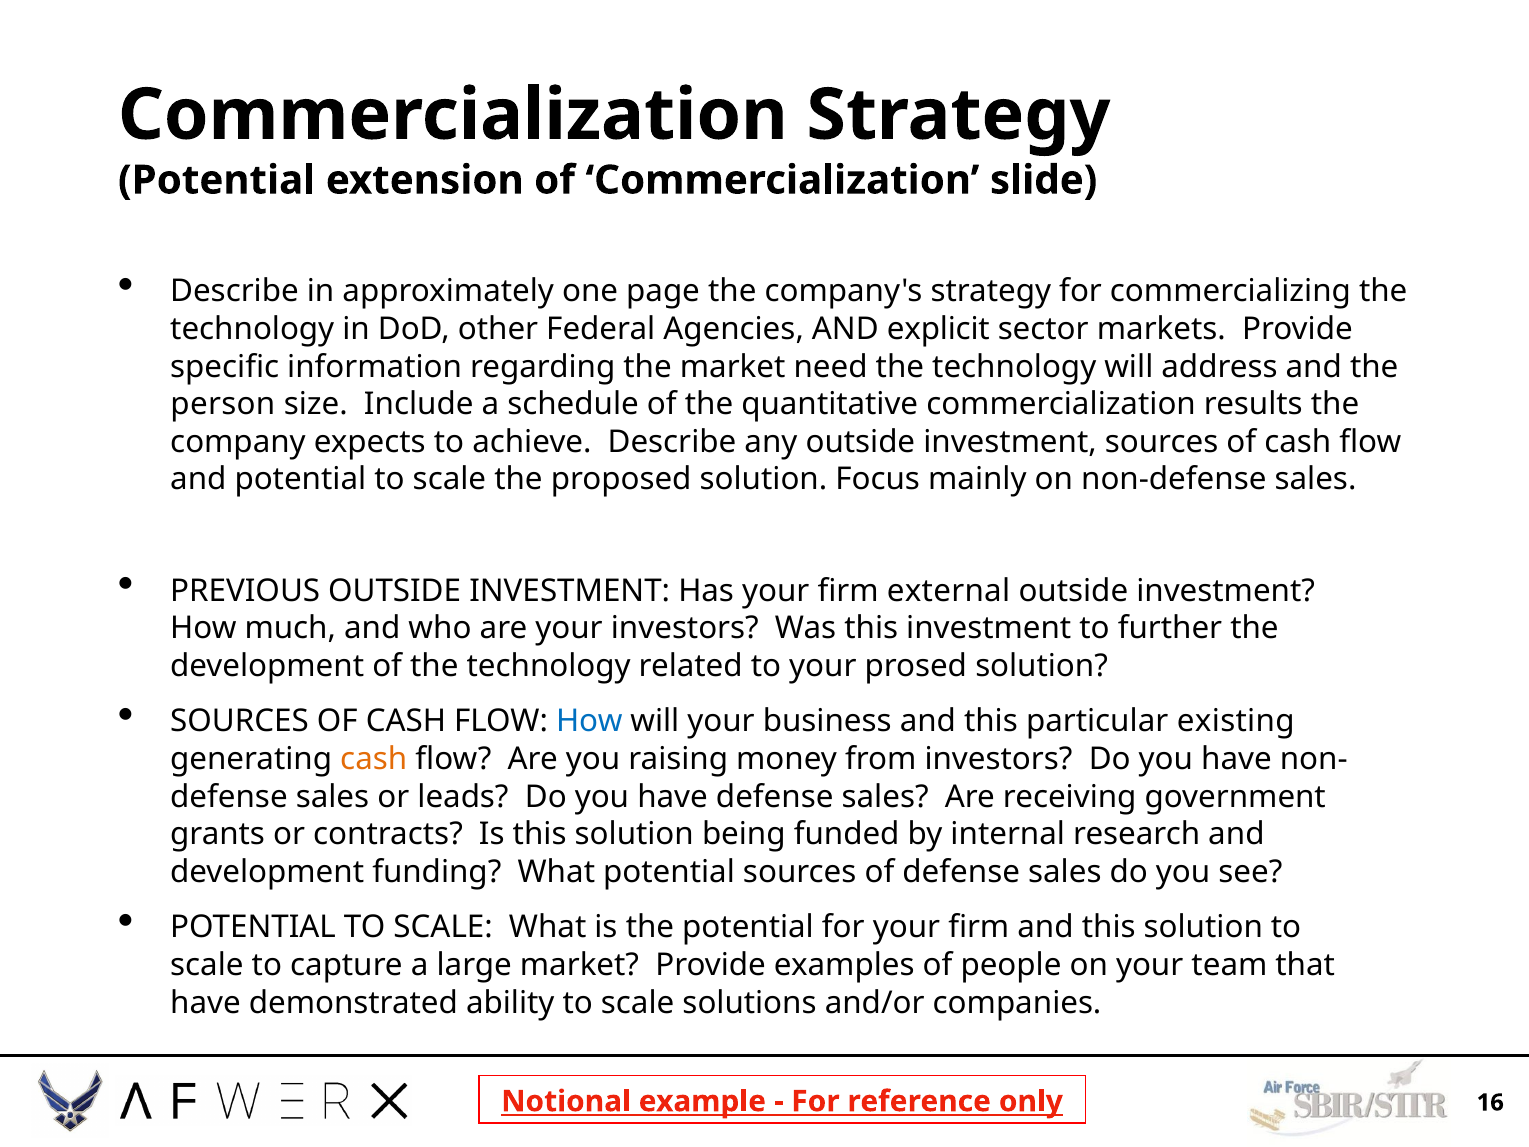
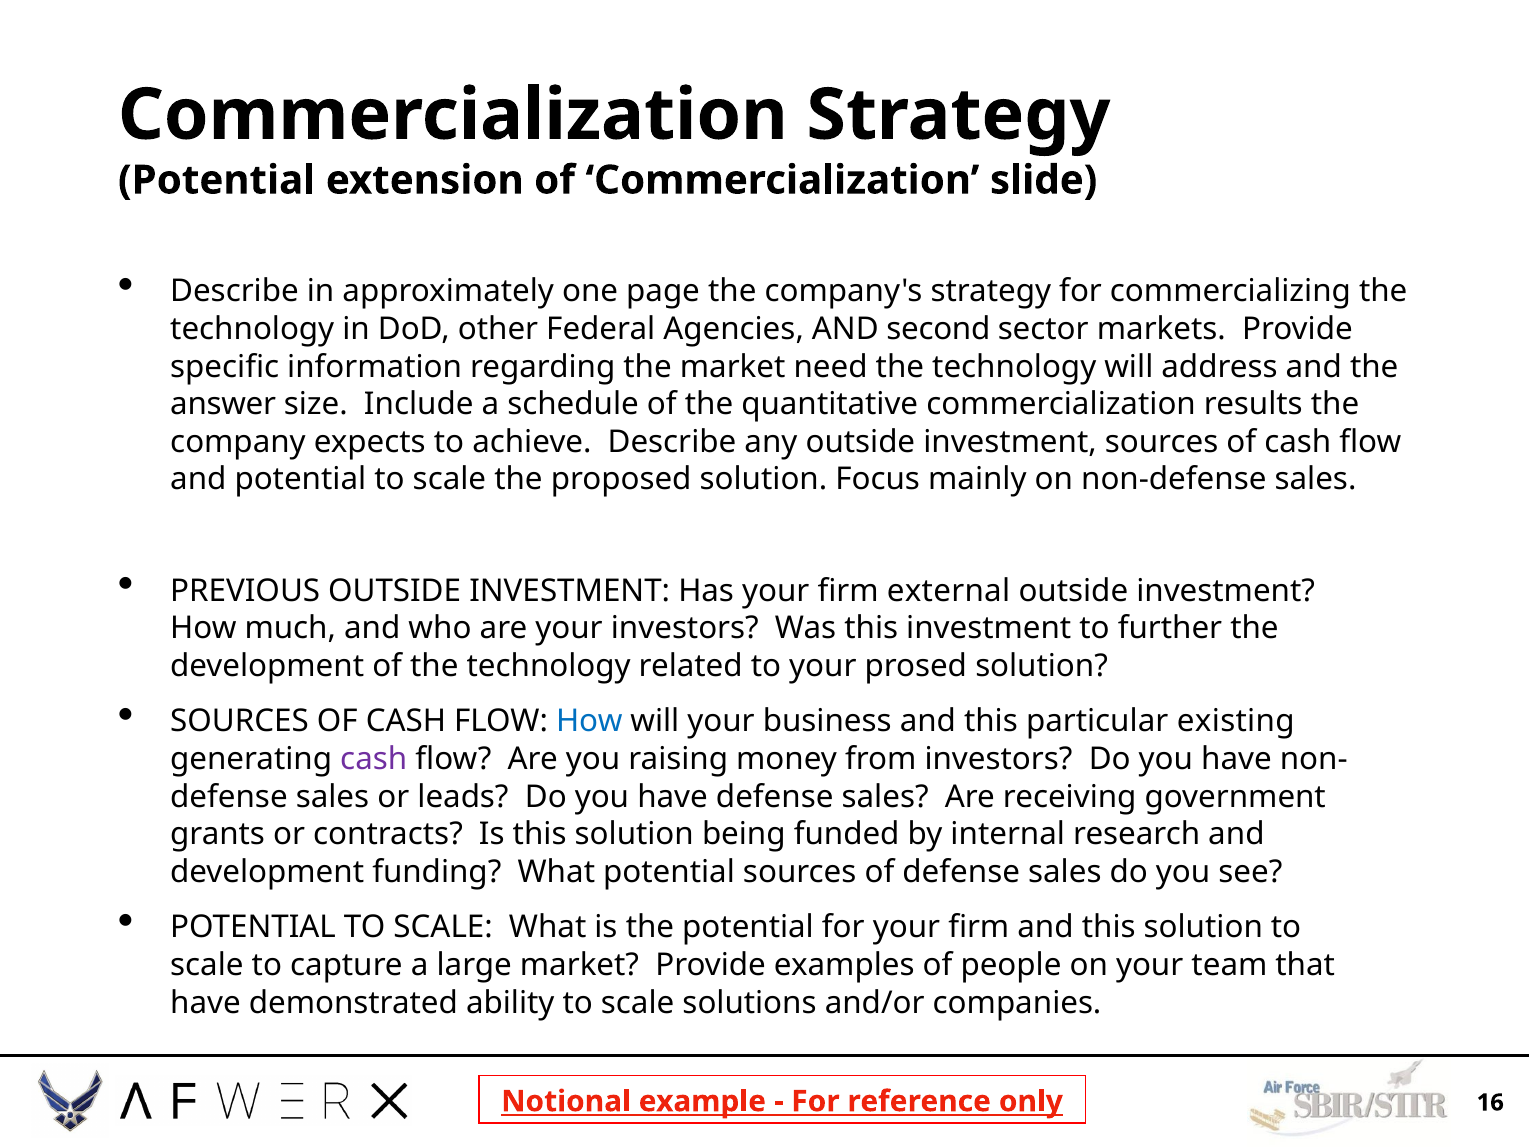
explicit: explicit -> second (938, 329)
person: person -> answer (223, 404)
cash colour: orange -> purple (374, 759)
